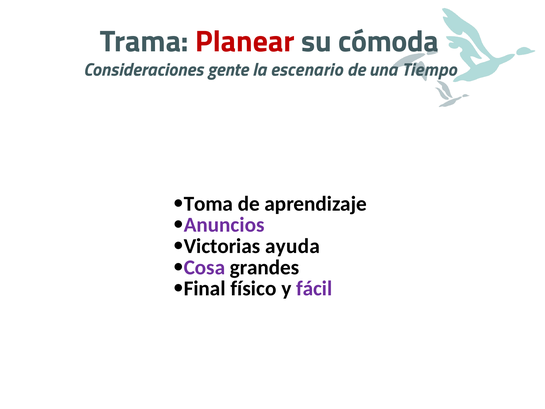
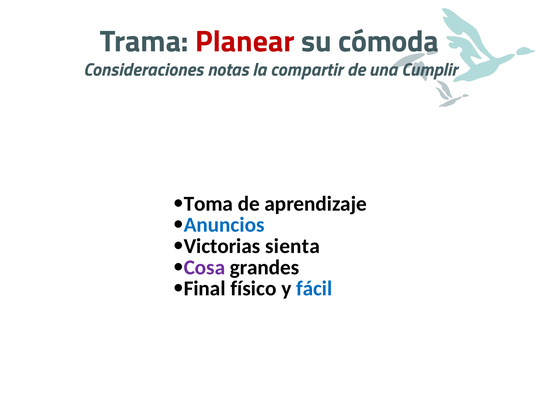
gente: gente -> notas (228, 70)
escenario: escenario -> compartir (307, 70)
Tiempo: Tiempo -> Cumplir (429, 70)
Anuncios colour: purple -> blue (224, 225)
ayuda: ayuda -> sienta (293, 246)
fácil colour: purple -> blue (314, 288)
